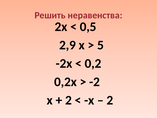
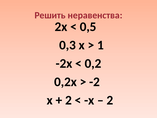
2,9: 2,9 -> 0,3 (67, 45)
5: 5 -> 1 (100, 45)
